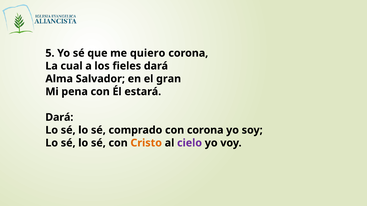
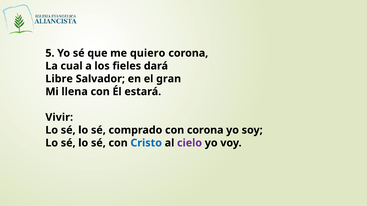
Alma: Alma -> Libre (59, 79)
pena: pena -> llena (75, 92)
Dará: Dará -> Vivir (59, 118)
Cristo colour: orange -> blue (146, 143)
